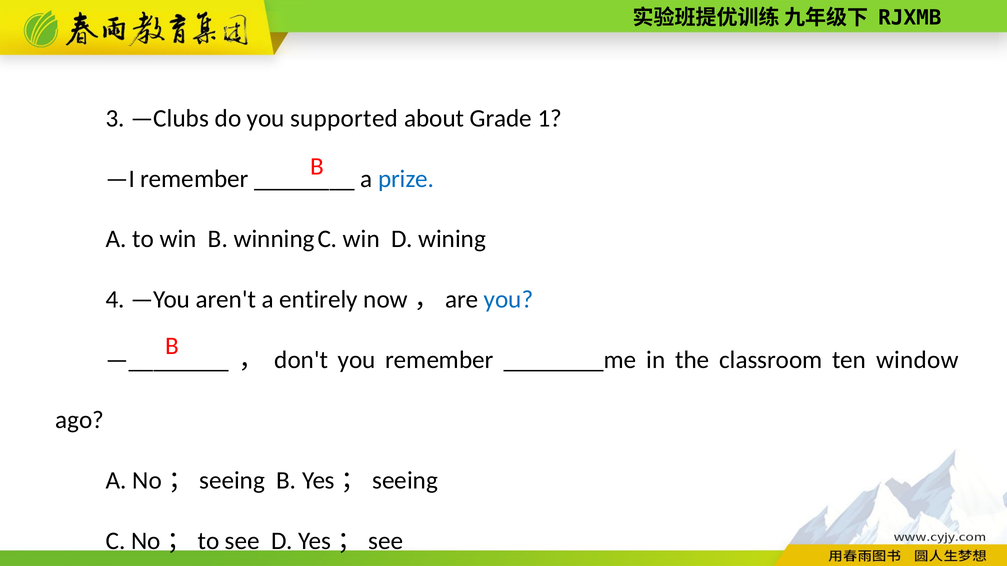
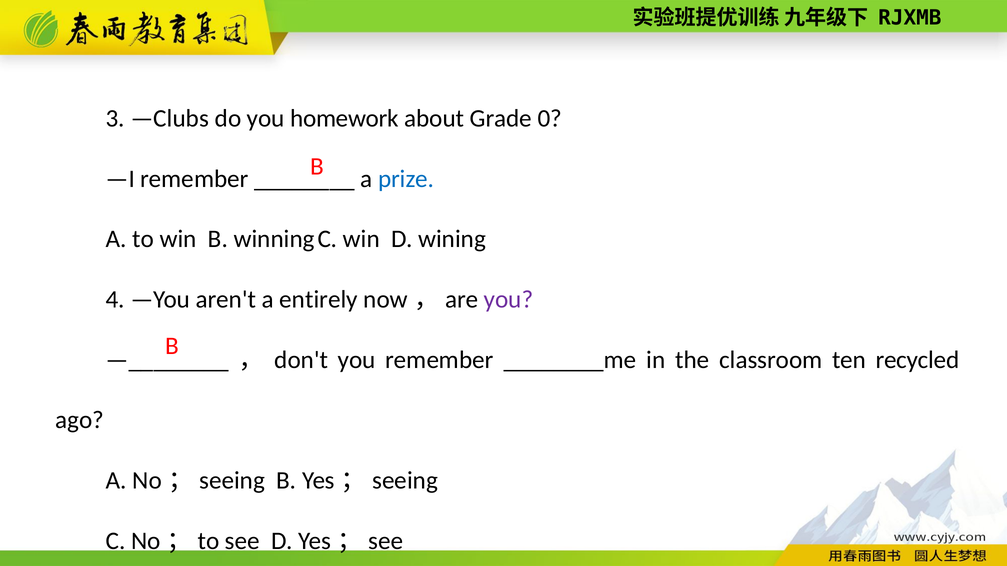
supported: supported -> homework (344, 118)
1: 1 -> 0 (550, 118)
you colour: blue -> purple (509, 300)
window: window -> recycled (918, 360)
